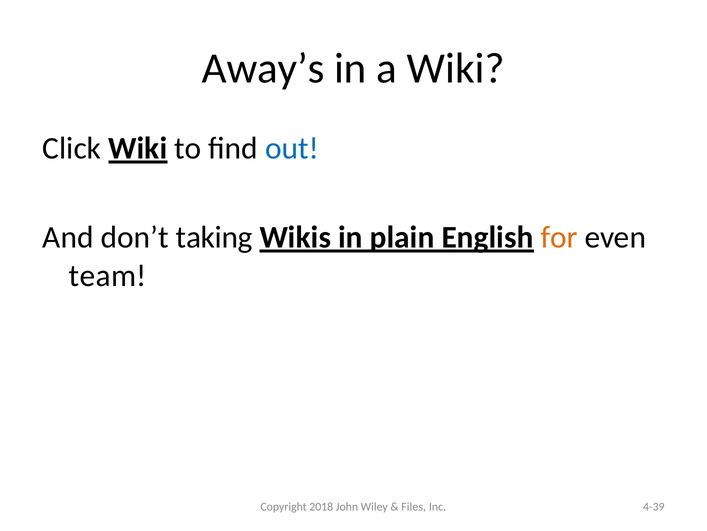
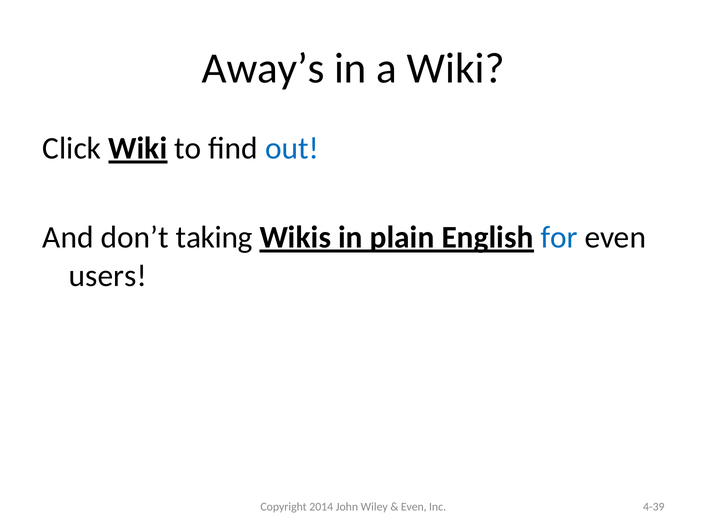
for colour: orange -> blue (559, 237)
team: team -> users (108, 275)
2018: 2018 -> 2014 (321, 506)
Files: Files -> Even (414, 506)
